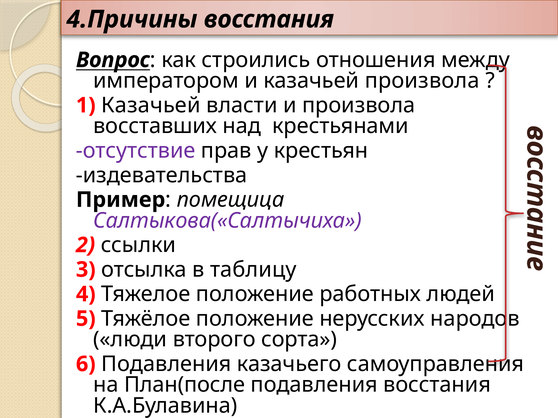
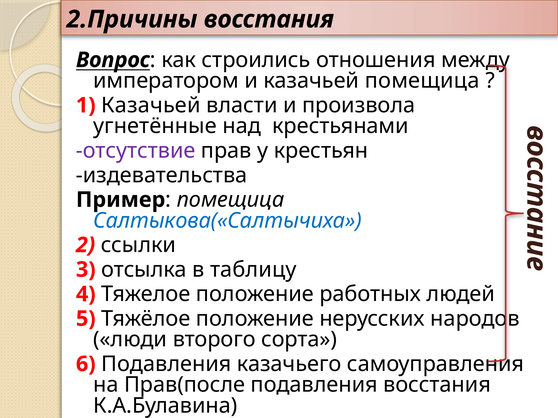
4.Причины: 4.Причины -> 2.Причины (132, 19)
казачьей произвола: произвола -> помещица (422, 81)
восставших: восставших -> угнетённые (155, 126)
Салтыкова(«Салтычиха colour: purple -> blue (227, 221)
План(после: План(после -> Прав(после (185, 385)
